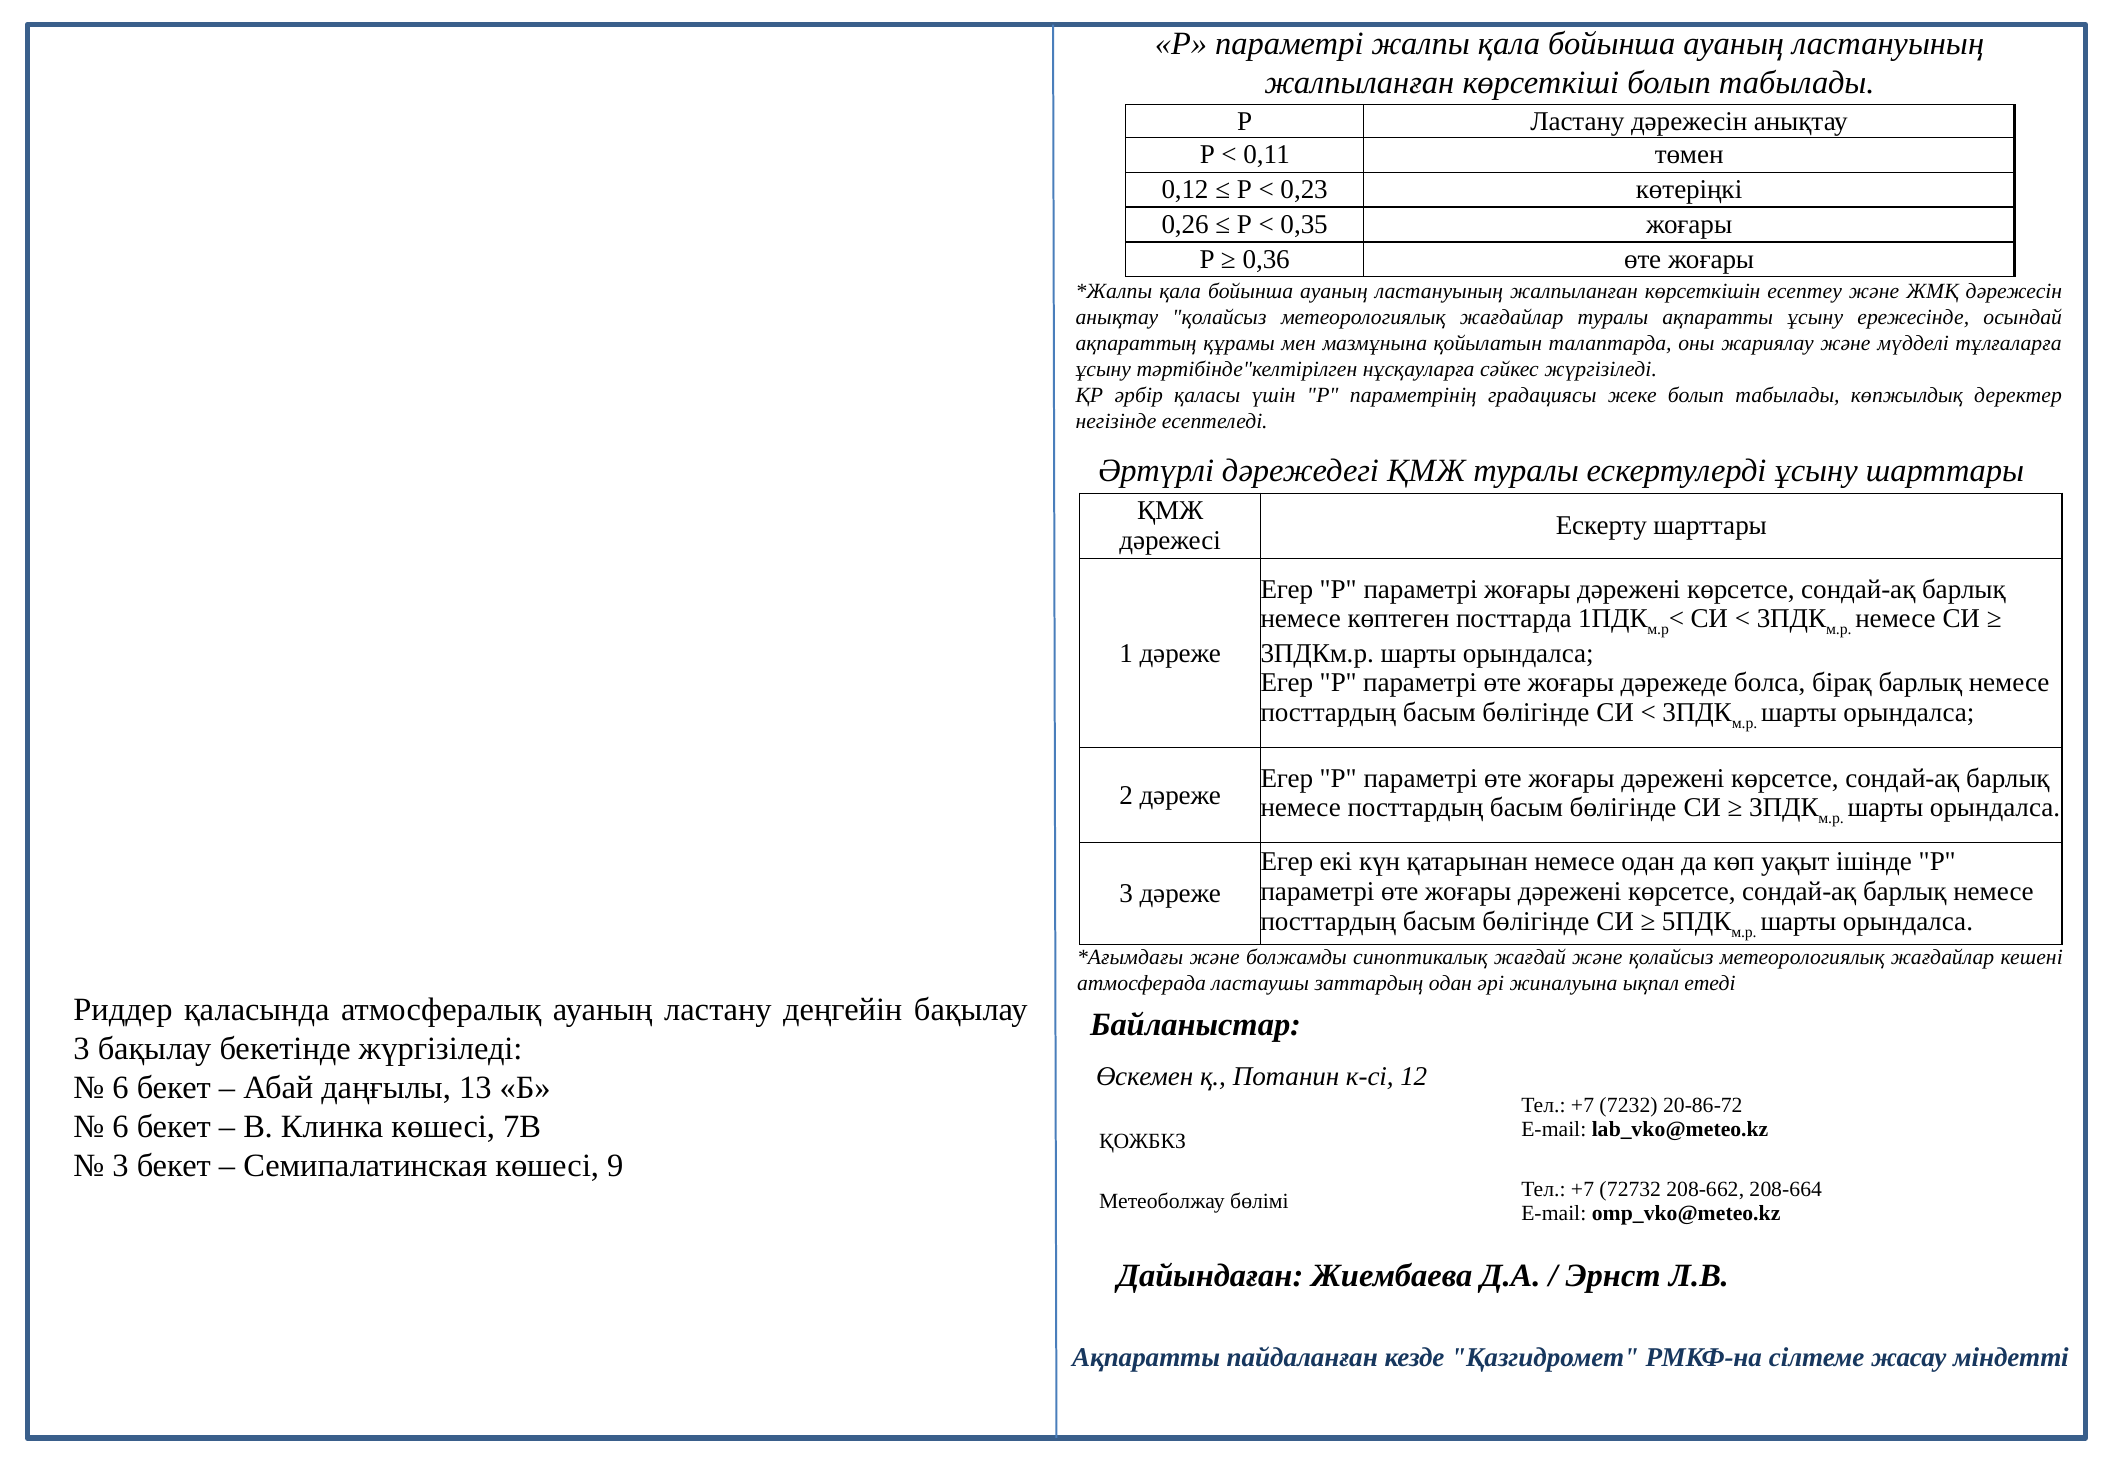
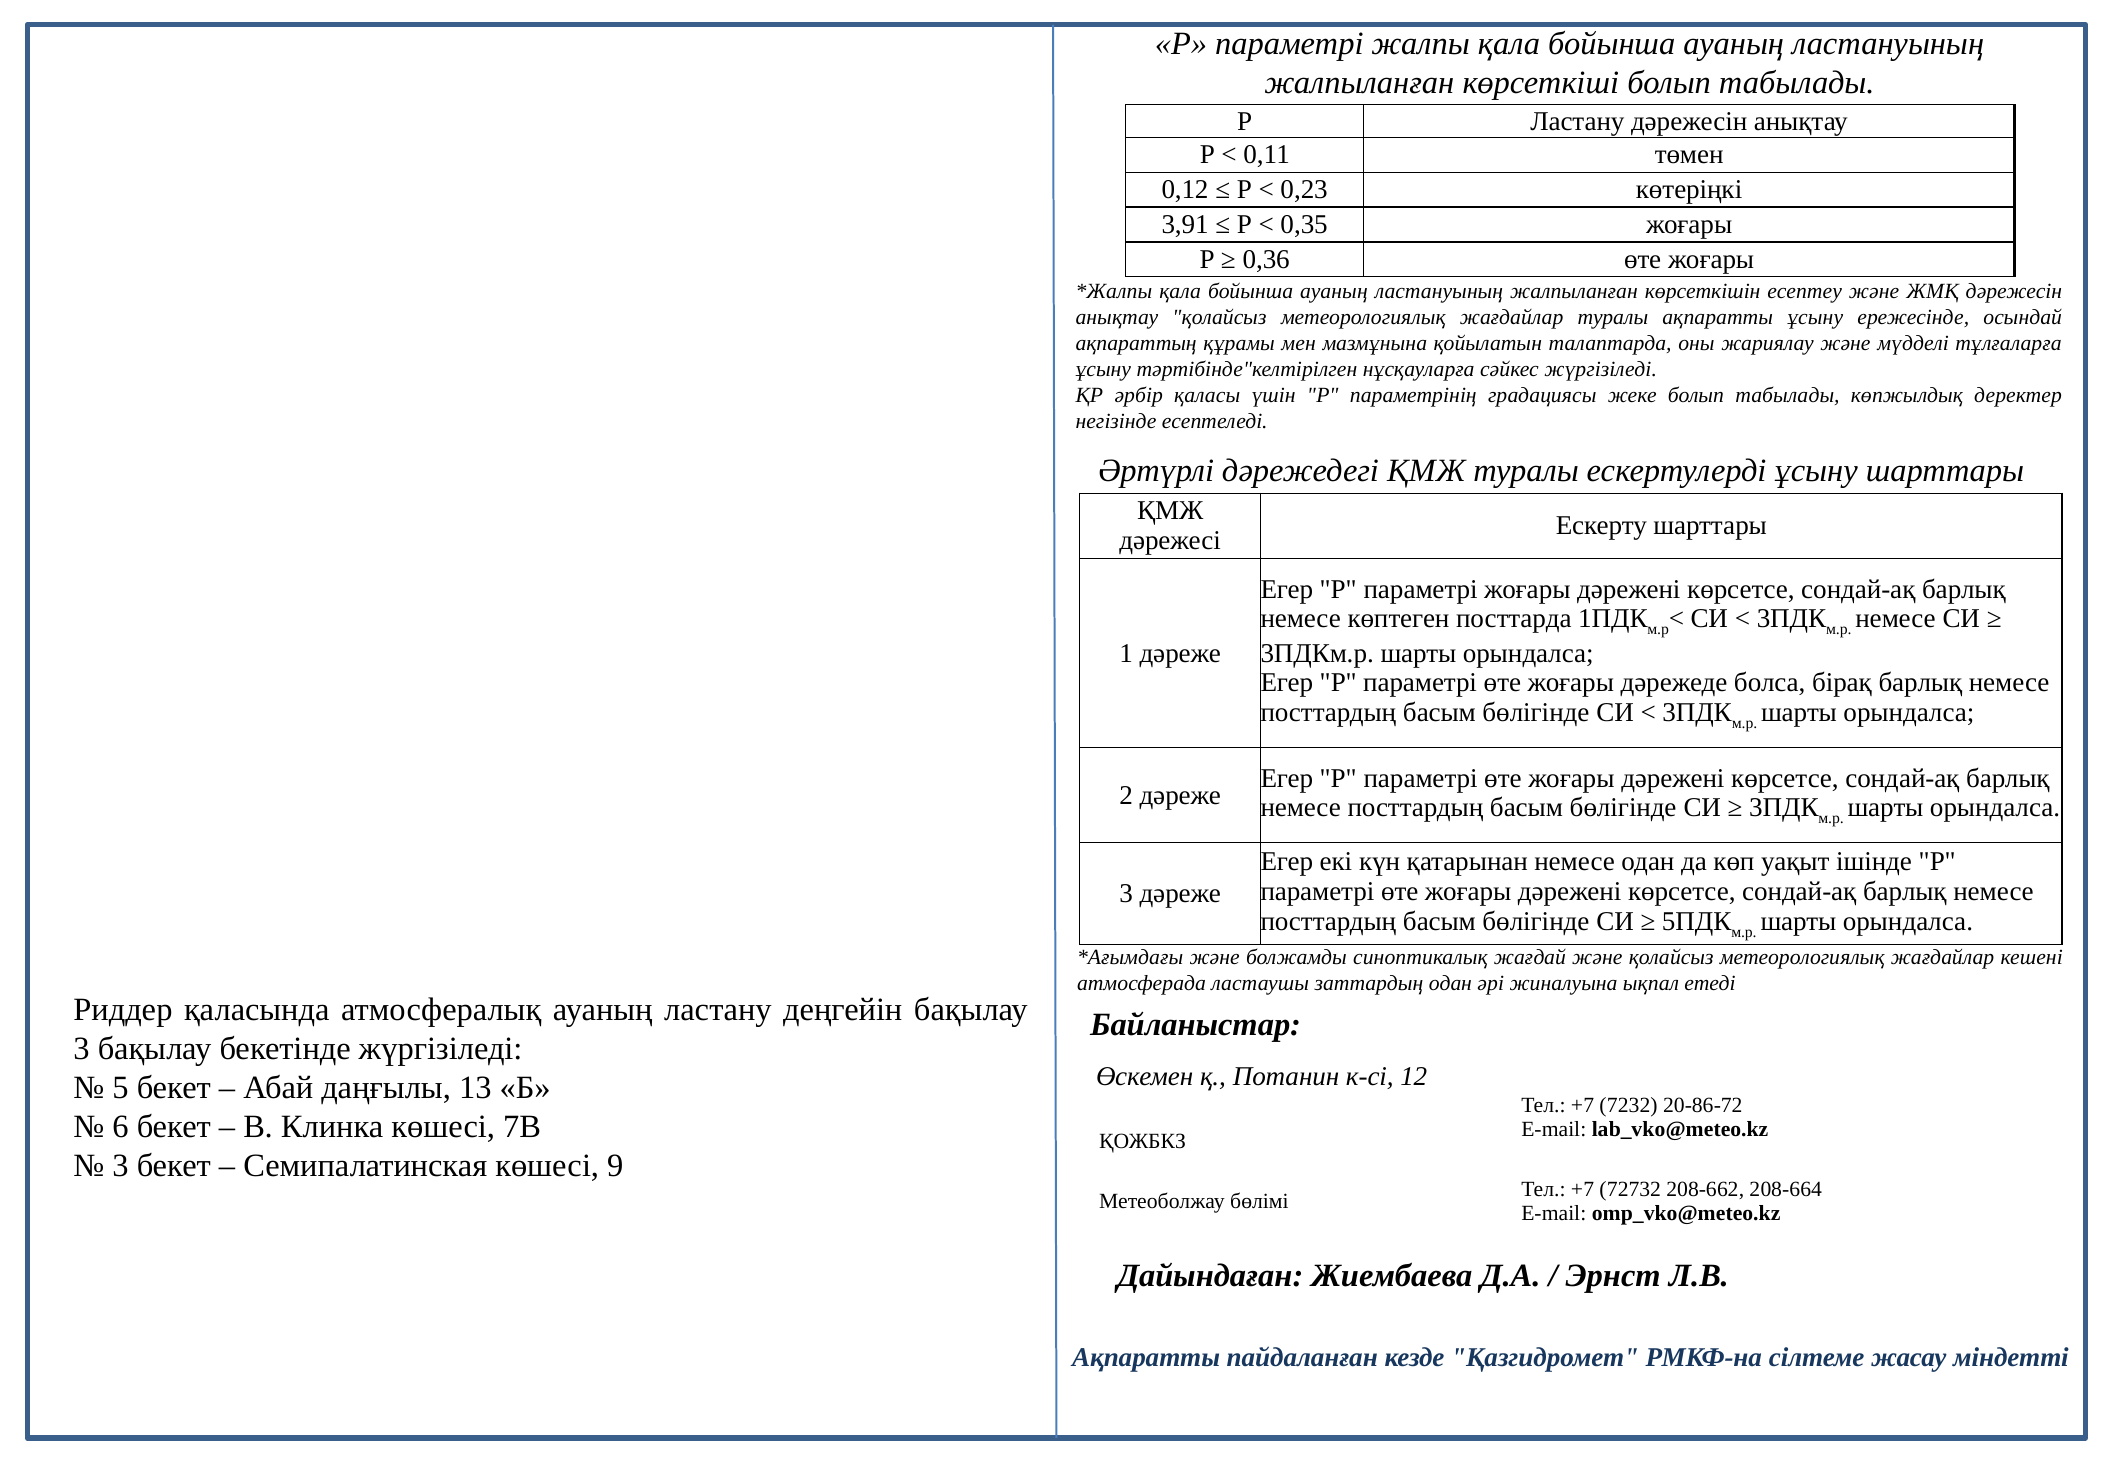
0,26: 0,26 -> 3,91 (1185, 224)
6: 6 -> 5 (121, 1088)
